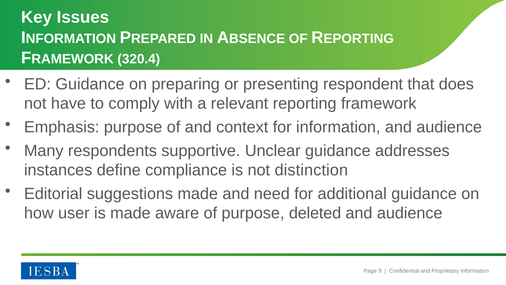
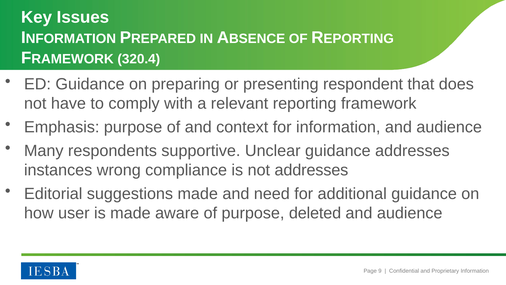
define: define -> wrong (119, 170)
not distinction: distinction -> addresses (311, 170)
